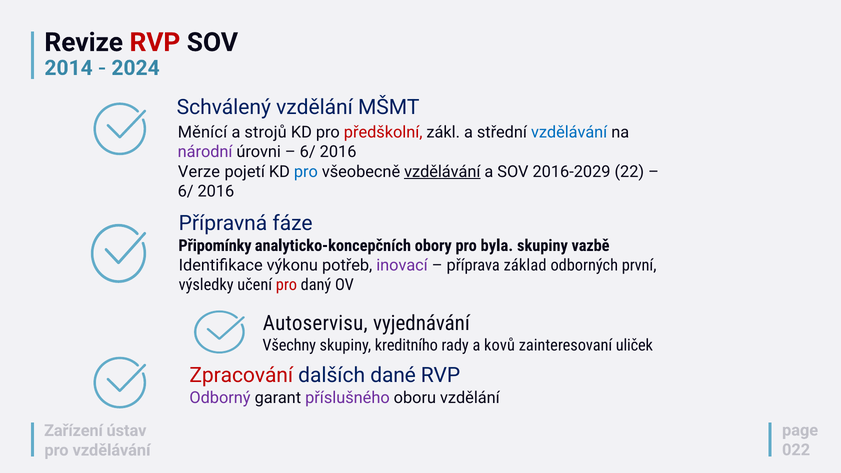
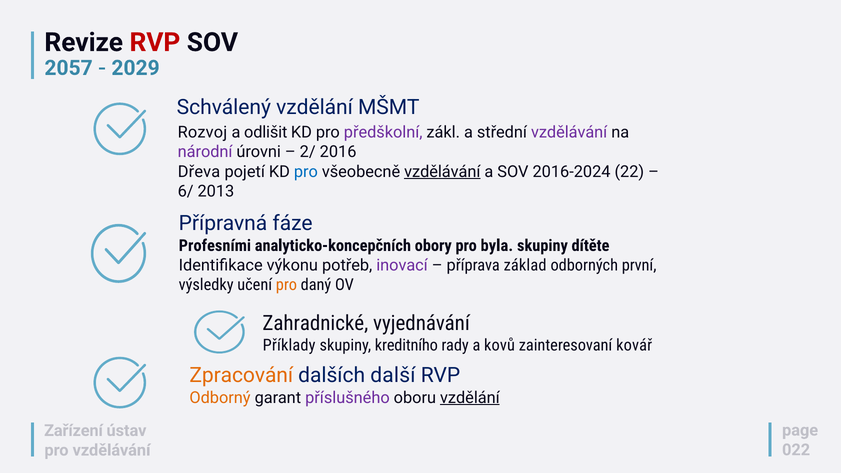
2014: 2014 -> 2057 (69, 68)
2024: 2024 -> 2029 (136, 68)
Měnící: Měnící -> Rozvoj (202, 132)
strojů: strojů -> odlišit (266, 132)
předškolní colour: red -> purple (383, 132)
vzdělávání colour: blue -> purple (569, 132)
6/: 6/ -> 2/ (308, 152)
Verze: Verze -> Dřeva (199, 172)
2016-2029: 2016-2029 -> 2016-2024 (572, 172)
2016: 2016 -> 2013 (216, 191)
Připomínky: Připomínky -> Profesními (215, 246)
vazbě: vazbě -> dítěte (590, 246)
pro colour: red -> orange (286, 285)
Autoservisu: Autoservisu -> Zahradnické (315, 323)
Všechny: Všechny -> Příklady (289, 346)
uliček: uliček -> kovář (634, 346)
Zpracování colour: red -> orange (241, 376)
dané: dané -> další (393, 376)
Odborný colour: purple -> orange (220, 398)
vzdělání underline: none -> present (470, 398)
